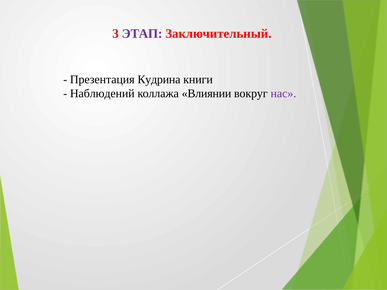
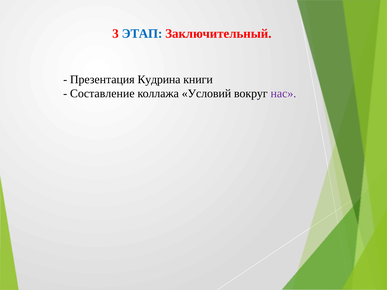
ЭТАП colour: purple -> blue (142, 34)
Наблюдений: Наблюдений -> Составление (102, 94)
Влиянии: Влиянии -> Условий (206, 94)
